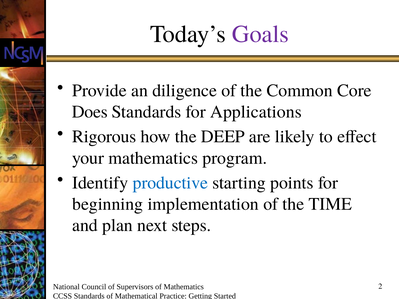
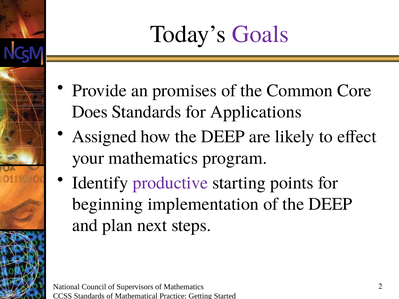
diligence: diligence -> promises (185, 91)
Rigorous: Rigorous -> Assigned (104, 137)
productive colour: blue -> purple (170, 183)
of the TIME: TIME -> DEEP (330, 204)
